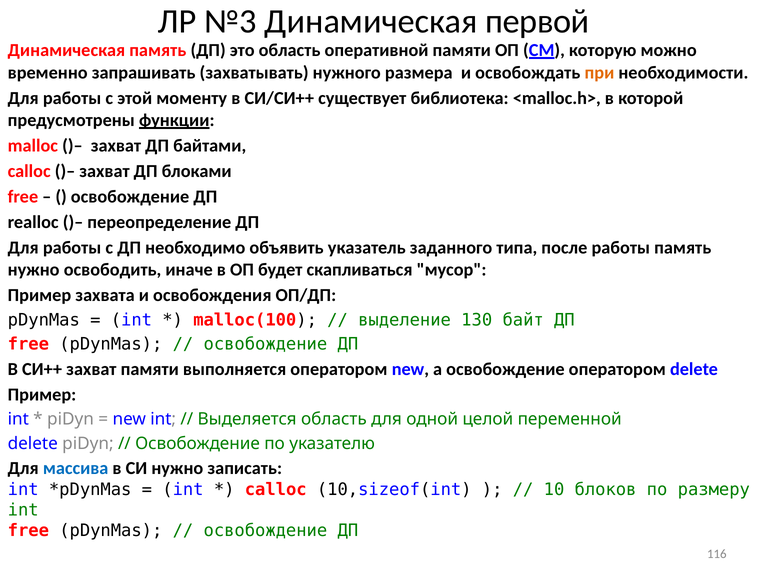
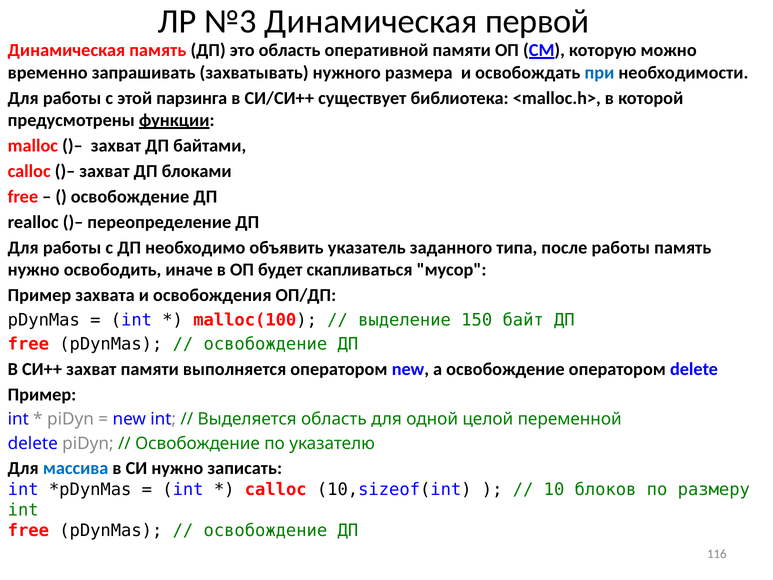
при colour: orange -> blue (599, 73)
моменту: моменту -> парзинга (192, 98)
130: 130 -> 150 (477, 320)
